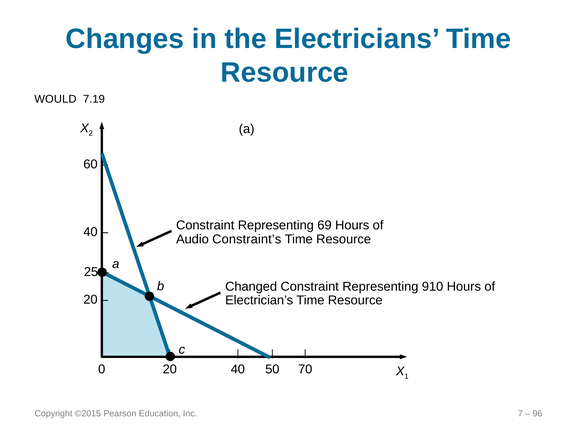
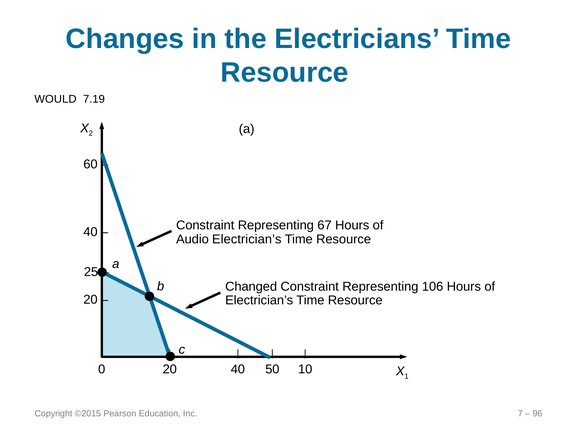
69: 69 -> 67 (325, 225)
Audio Constraint’s: Constraint’s -> Electrician’s (247, 239)
910: 910 -> 106 (433, 286)
70: 70 -> 10 (305, 369)
